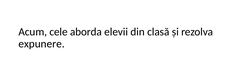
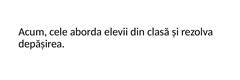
expunere: expunere -> depășirea (42, 44)
